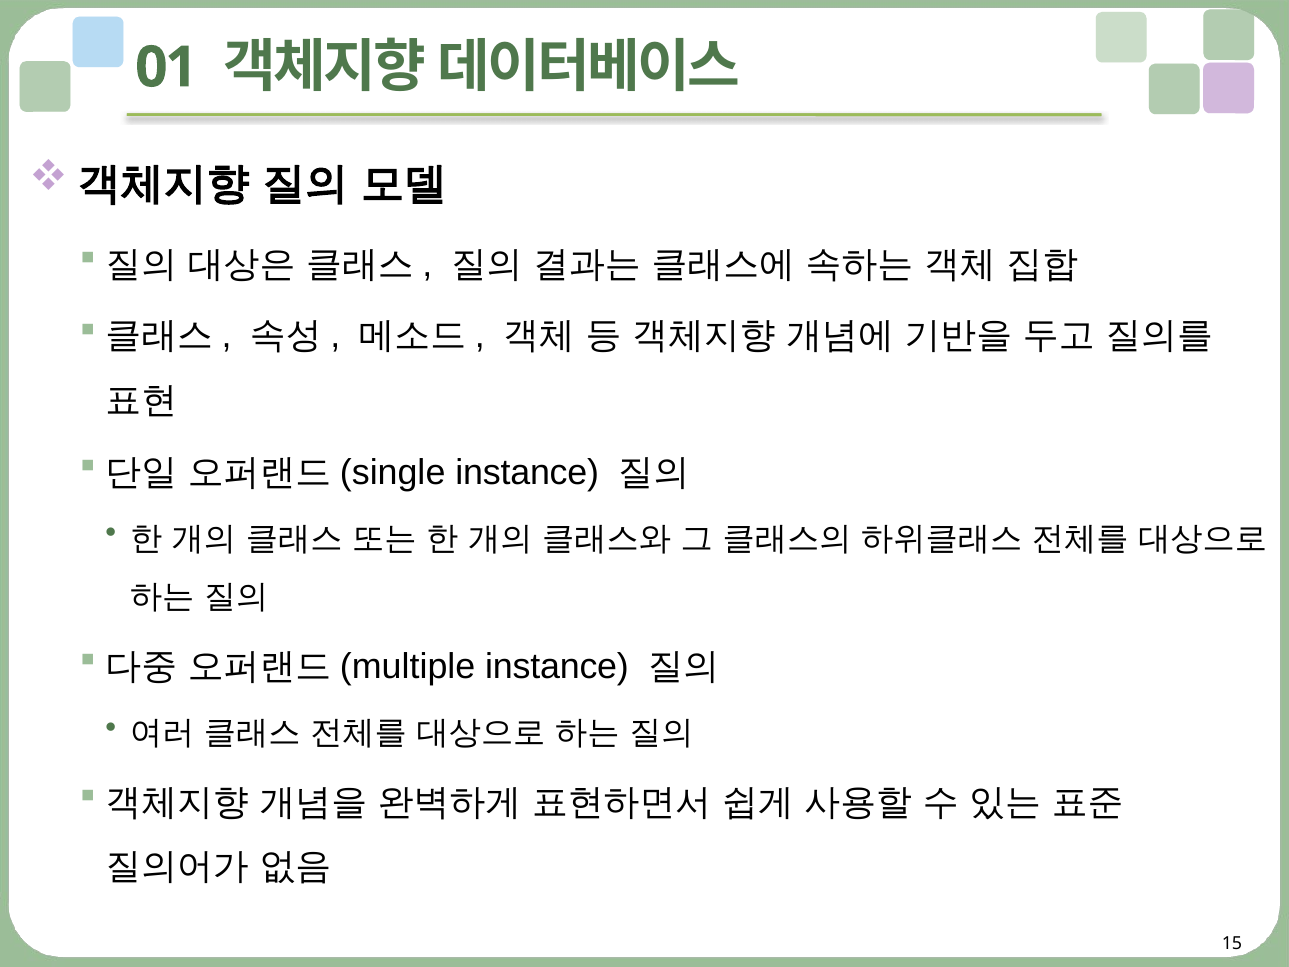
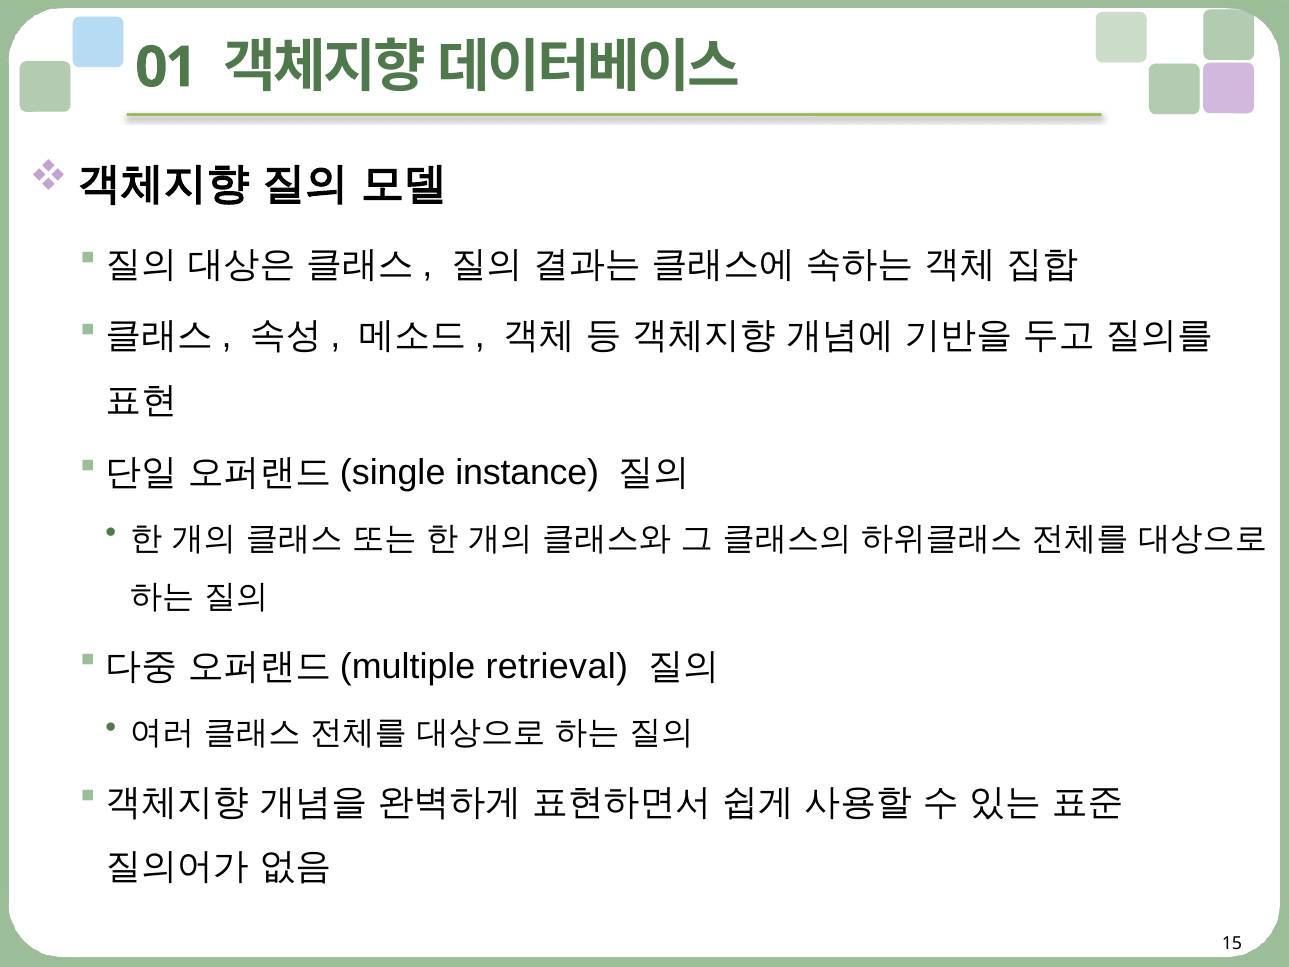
instance: instance -> retrieval (557, 666)
